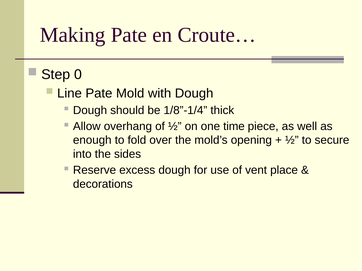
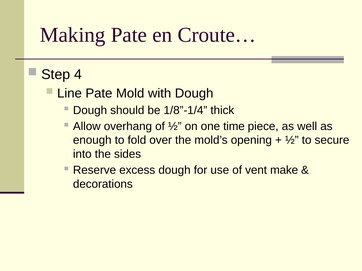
0: 0 -> 4 (78, 75)
place: place -> make (284, 170)
